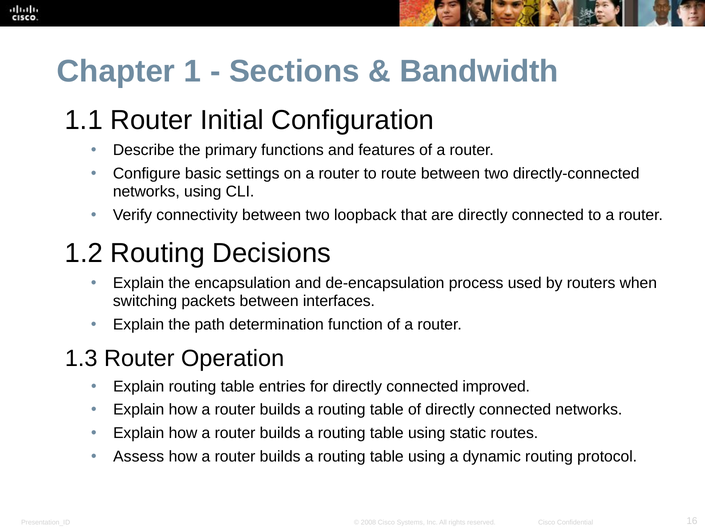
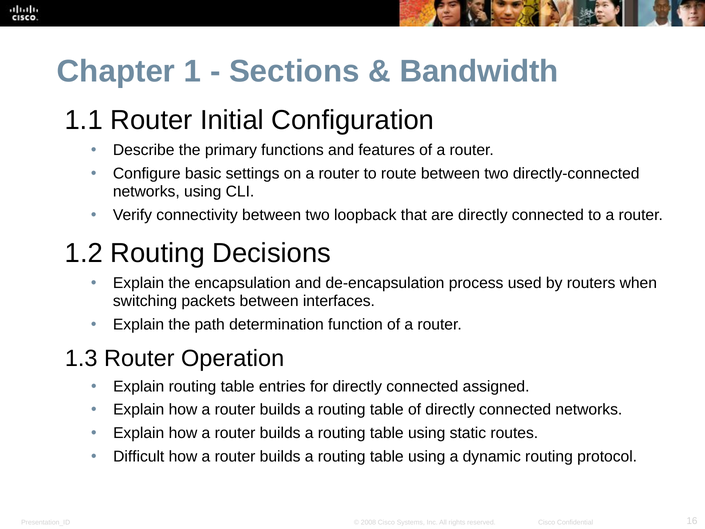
improved: improved -> assigned (496, 386)
Assess: Assess -> Difficult (139, 456)
